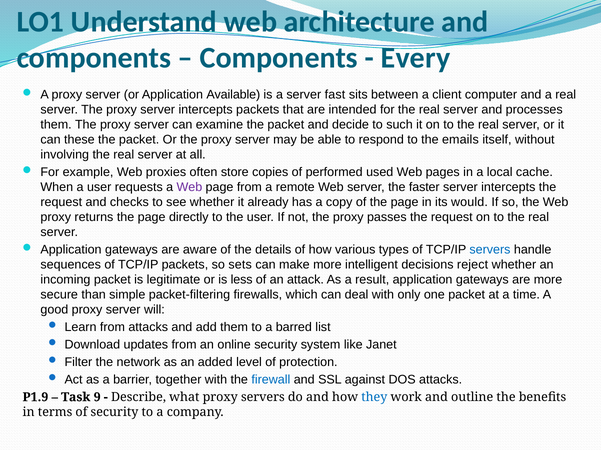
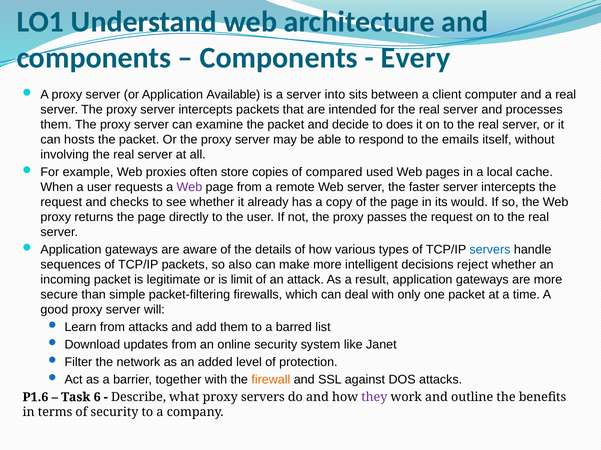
fast: fast -> into (335, 95)
such: such -> does (400, 125)
these: these -> hosts (79, 140)
performed: performed -> compared (334, 172)
sets: sets -> also (240, 265)
less: less -> limit (242, 280)
firewall colour: blue -> orange (271, 380)
P1.9: P1.9 -> P1.6 (35, 398)
9: 9 -> 6 (97, 398)
they colour: blue -> purple (374, 398)
